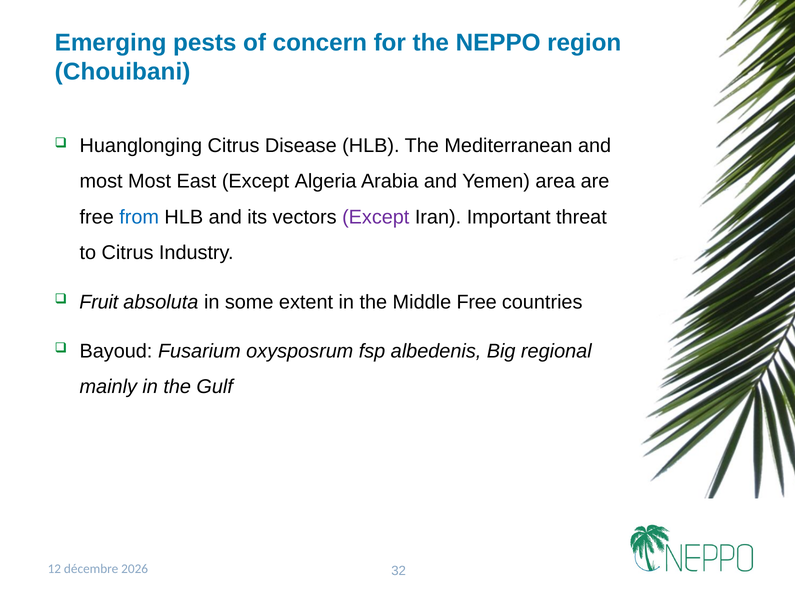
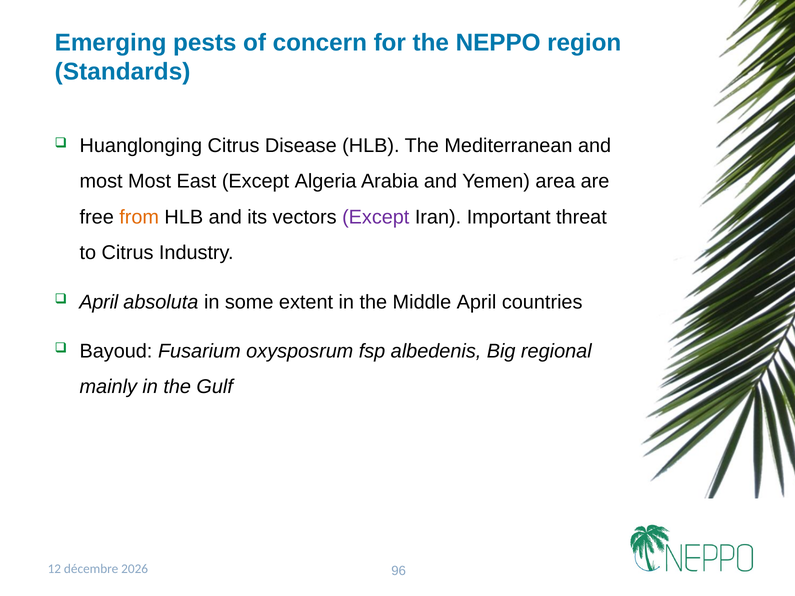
Chouibani: Chouibani -> Standards (123, 72)
from colour: blue -> orange (139, 217)
Fruit: Fruit -> April (99, 302)
Middle Free: Free -> April (477, 302)
32: 32 -> 96 (399, 571)
